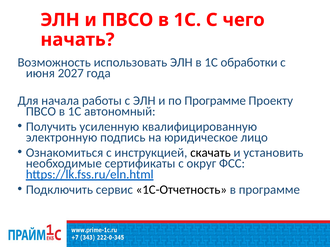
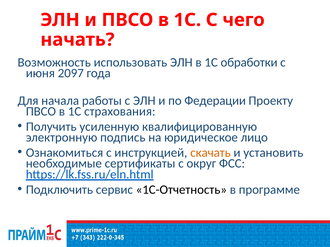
2027: 2027 -> 2097 (71, 73)
по Программе: Программе -> Федерации (215, 101)
автономный: автономный -> страхования (120, 112)
скачать colour: black -> orange (210, 153)
